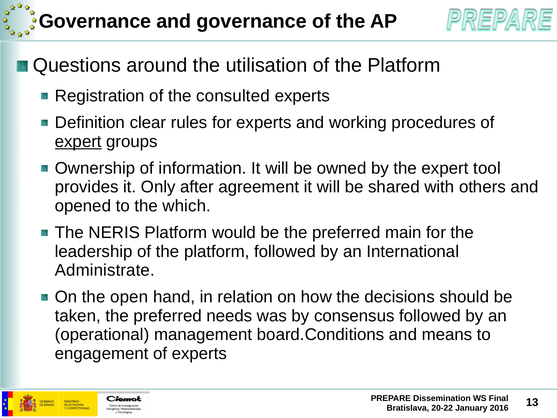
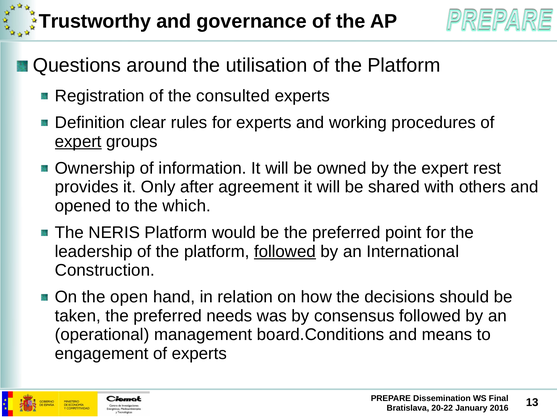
Governance: Governance -> Trustworthy (95, 21)
tool: tool -> rest (487, 168)
main: main -> point (403, 232)
followed underline: none -> present (285, 251)
Administrate: Administrate -> Construction (105, 270)
